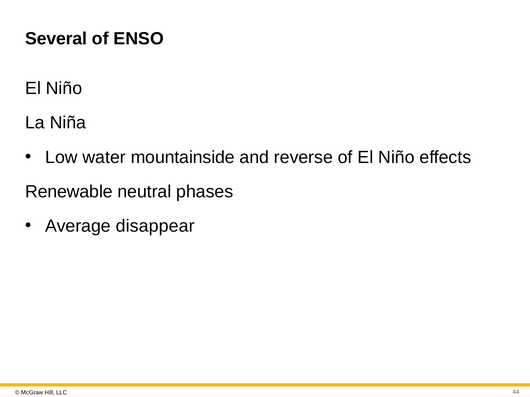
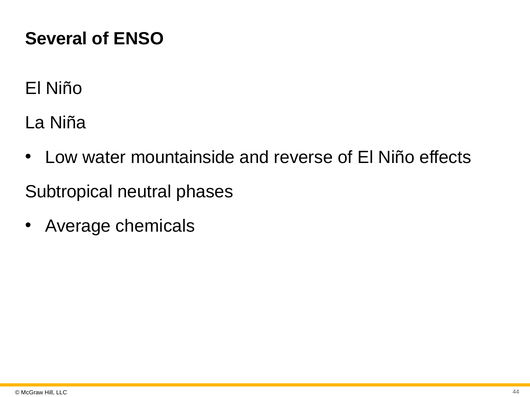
Renewable: Renewable -> Subtropical (69, 192)
disappear: disappear -> chemicals (155, 226)
